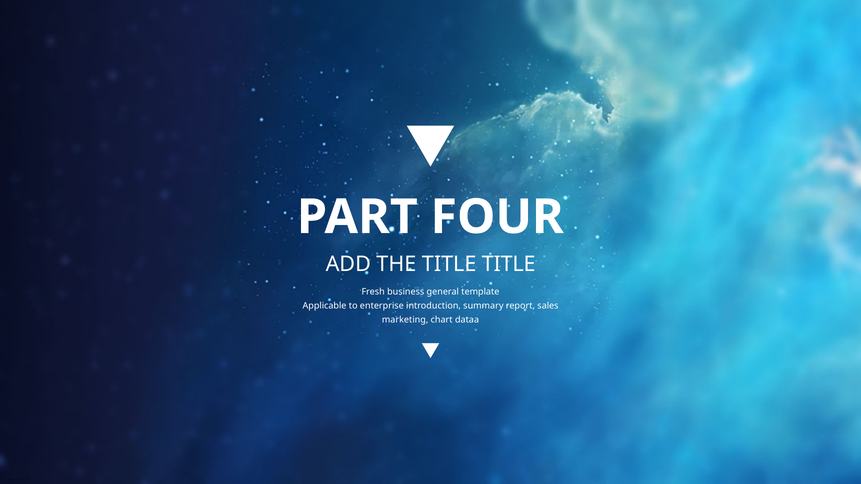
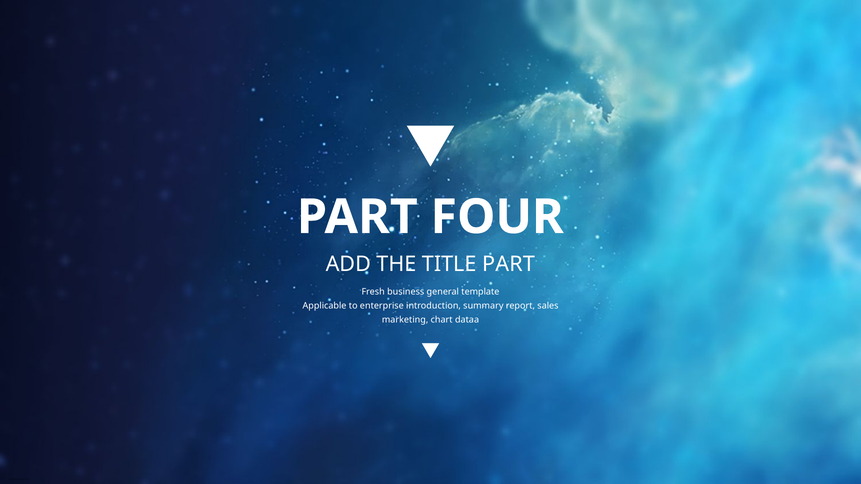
TITLE TITLE: TITLE -> PART (508, 264)
